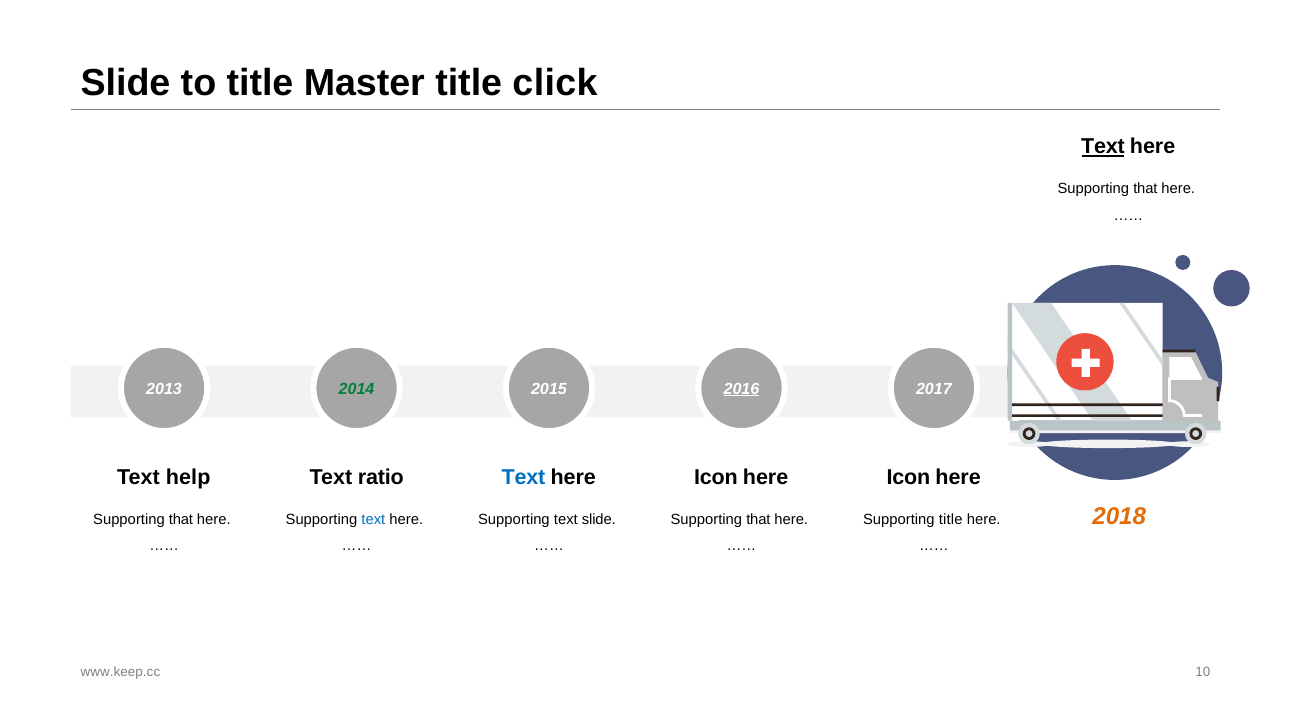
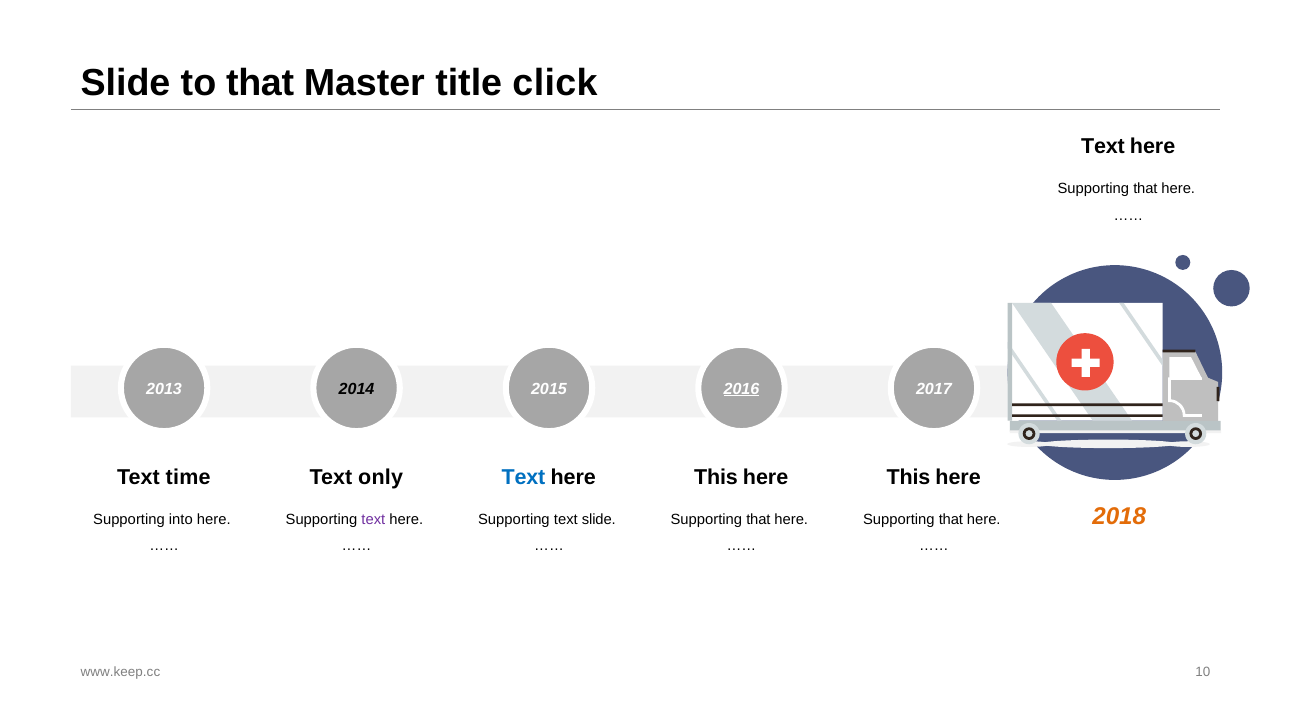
to title: title -> that (260, 83)
Text underline: present -> none (1103, 147)
2014 colour: green -> black (357, 389)
help: help -> time (188, 478)
ratio: ratio -> only (381, 478)
Icon: Icon -> This (716, 478)
Icon: Icon -> This (908, 478)
that: that -> into (181, 519)
text colour: blue -> purple (373, 519)
title: title -> that (951, 519)
